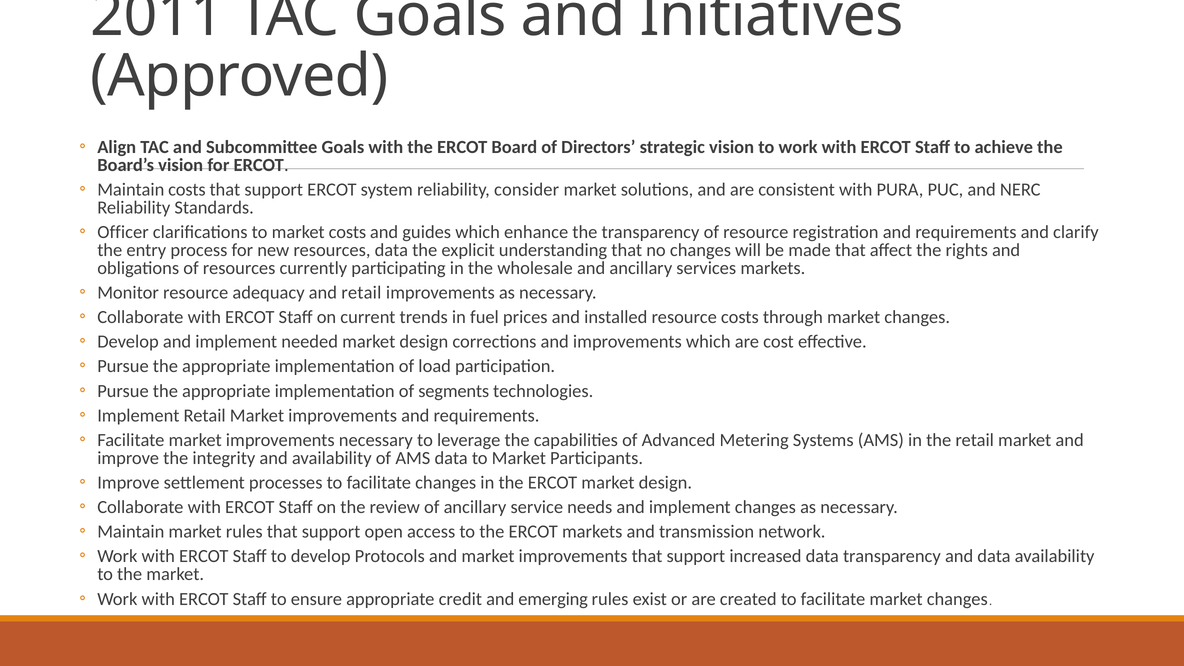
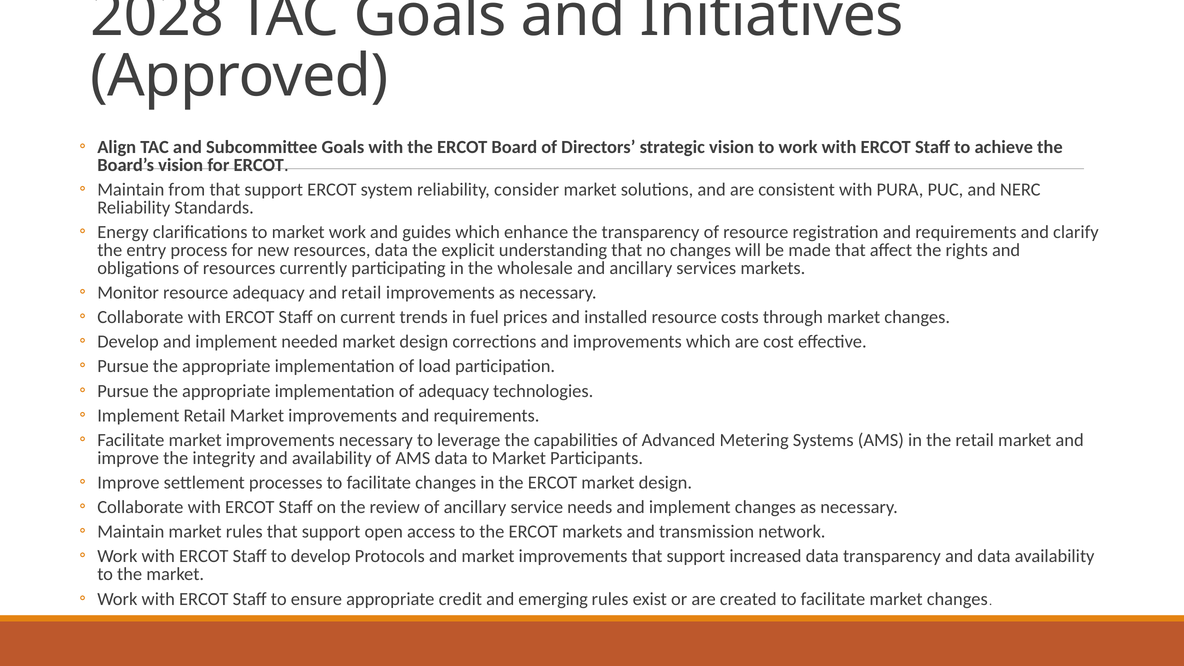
2011: 2011 -> 2028 (157, 16)
Maintain costs: costs -> from (187, 190)
Officer: Officer -> Energy (123, 232)
market costs: costs -> work (347, 232)
of segments: segments -> adequacy (454, 391)
